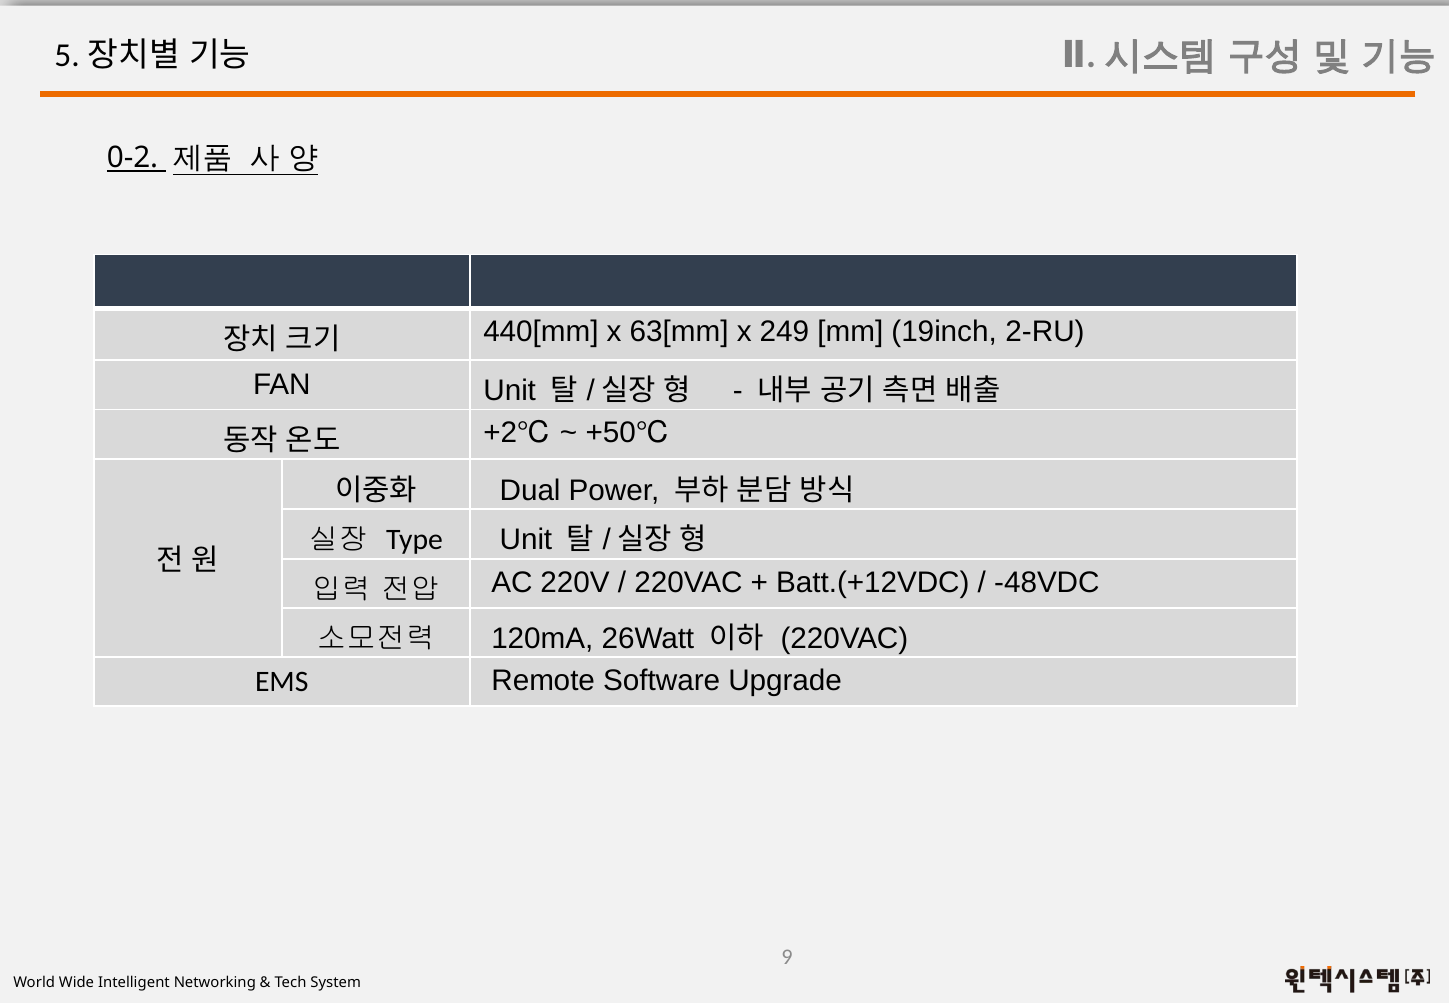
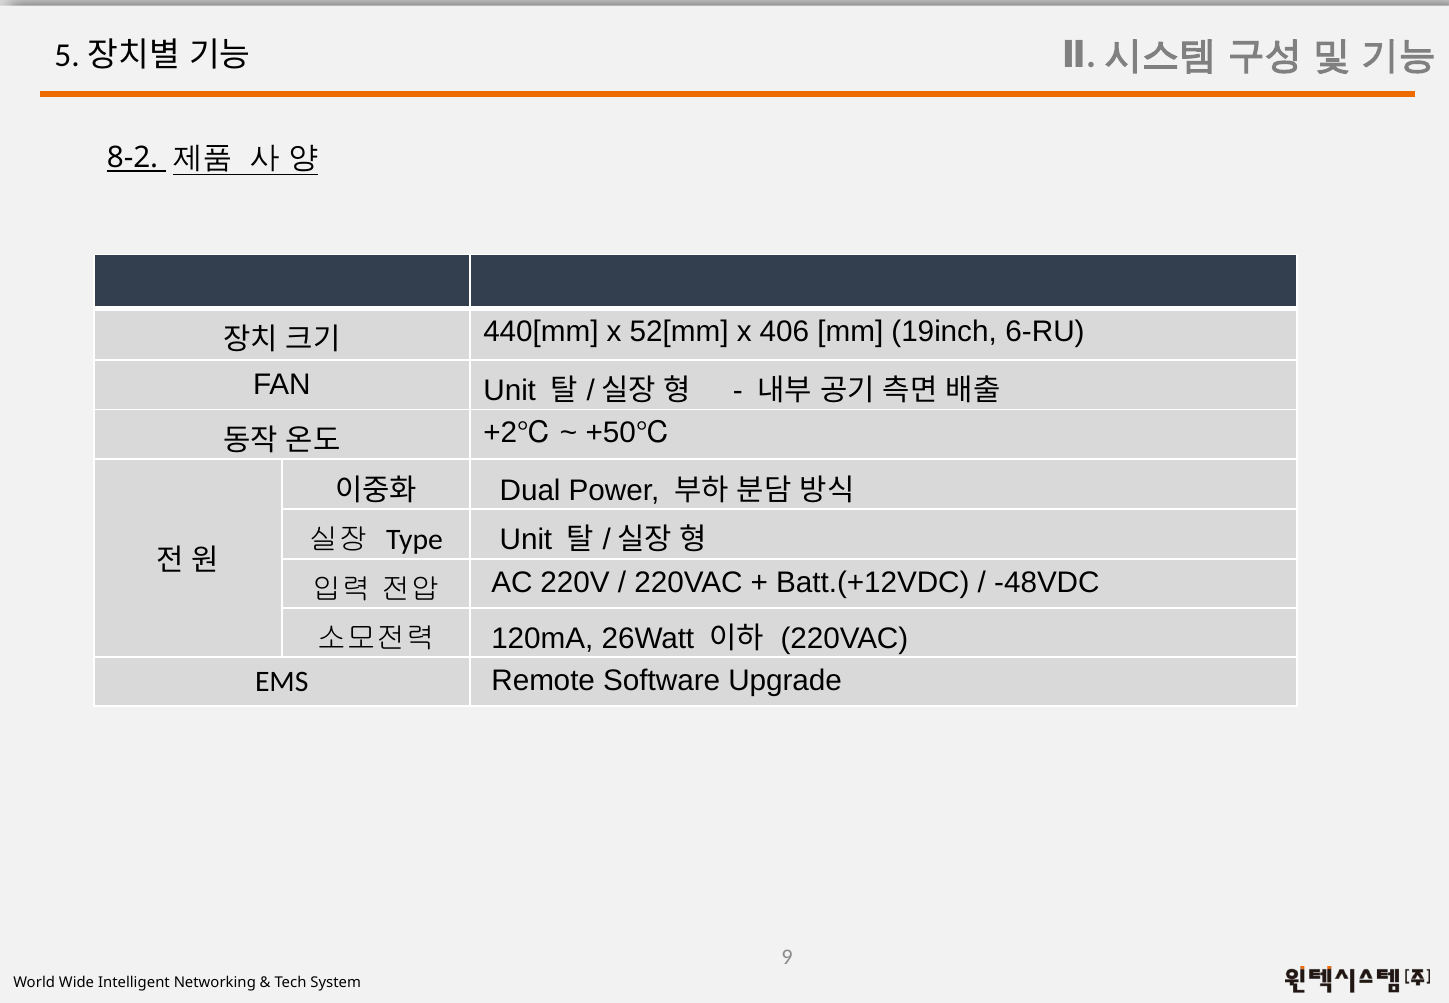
0-2: 0-2 -> 8-2 (133, 157)
63[mm: 63[mm -> 52[mm (679, 332)
249: 249 -> 406 (784, 332)
2-RU: 2-RU -> 6-RU (1045, 332)
